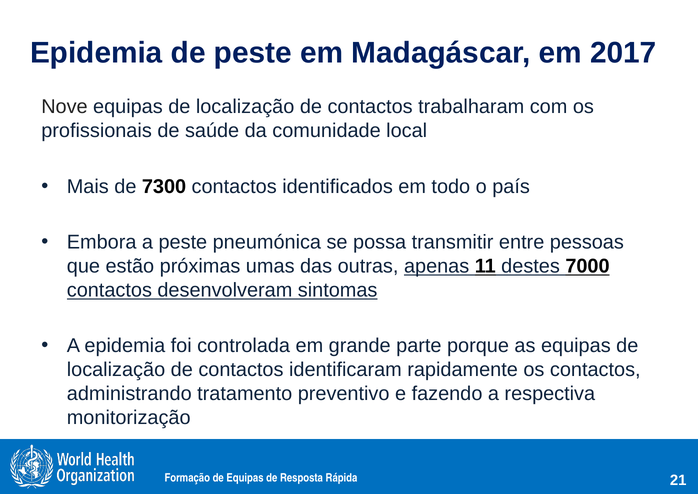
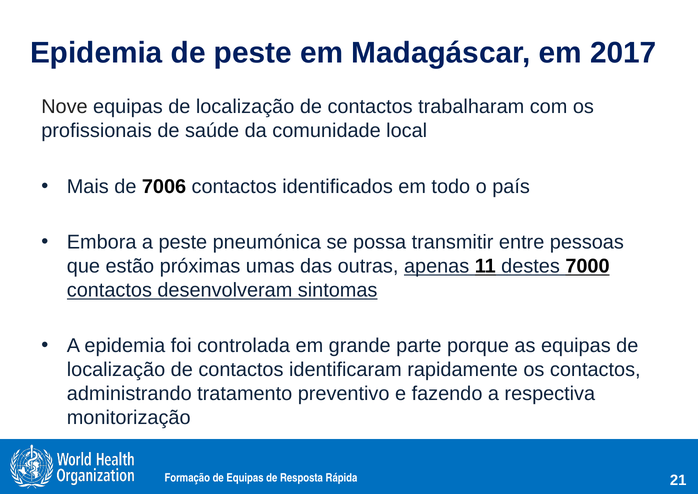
7300: 7300 -> 7006 (164, 186)
